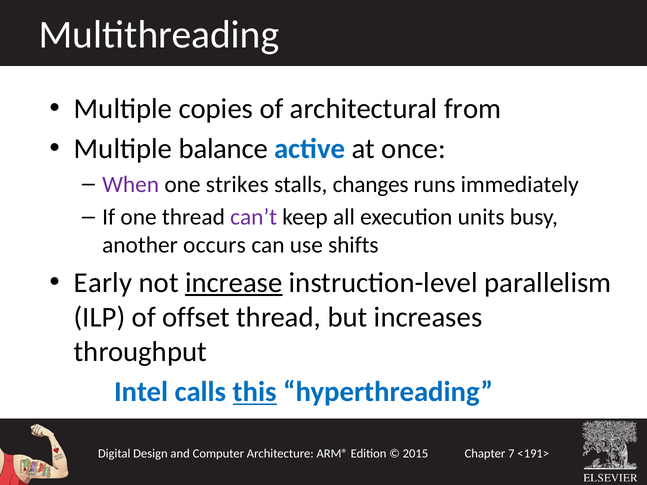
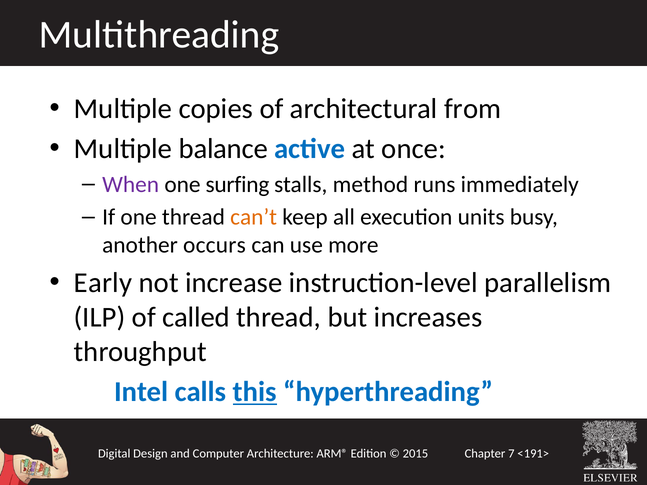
strikes: strikes -> surfing (237, 185)
changes: changes -> method (370, 185)
can’t colour: purple -> orange (254, 217)
shifts: shifts -> more (353, 245)
increase underline: present -> none (234, 283)
offset: offset -> called (196, 317)
